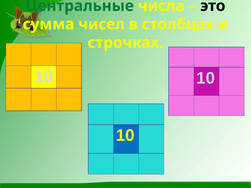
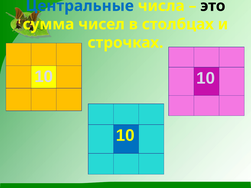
Центральные colour: green -> blue (80, 6)
